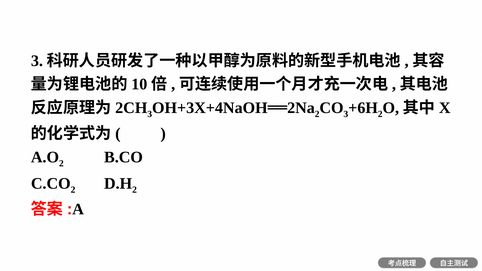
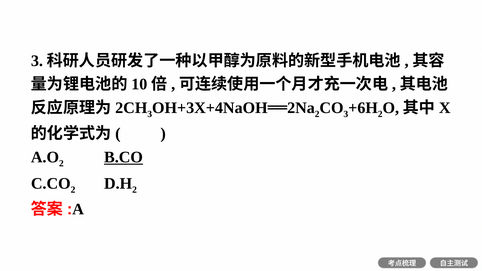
B.CO underline: none -> present (123, 157)
